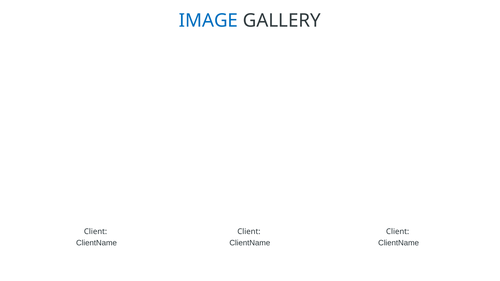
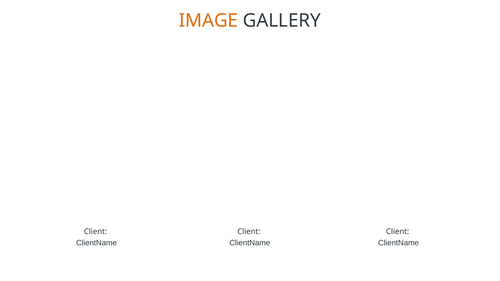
IMAGE colour: blue -> orange (208, 21)
